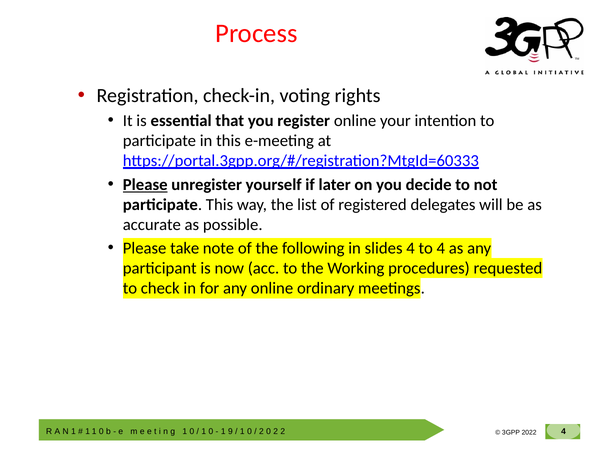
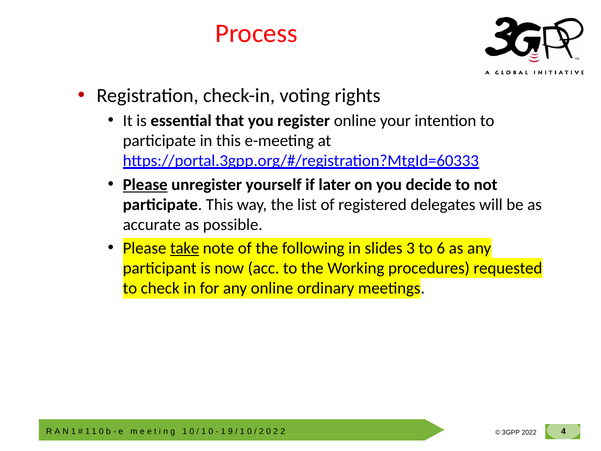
take underline: none -> present (185, 248)
slides 4: 4 -> 3 (411, 248)
to 4: 4 -> 6 (441, 248)
